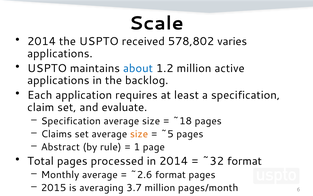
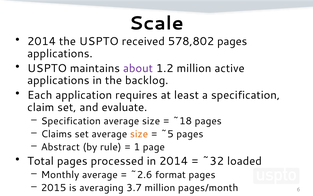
578,802 varies: varies -> pages (232, 41)
about colour: blue -> purple (138, 68)
~32 format: format -> loaded (244, 161)
